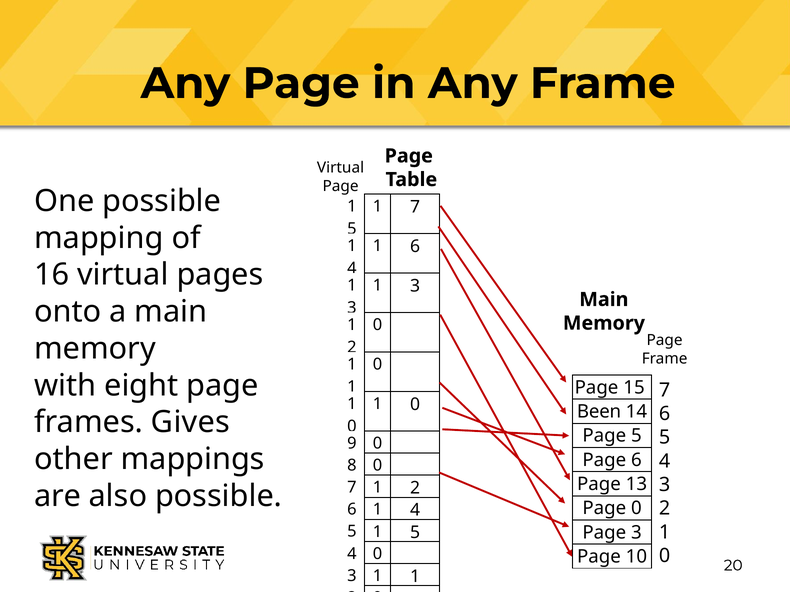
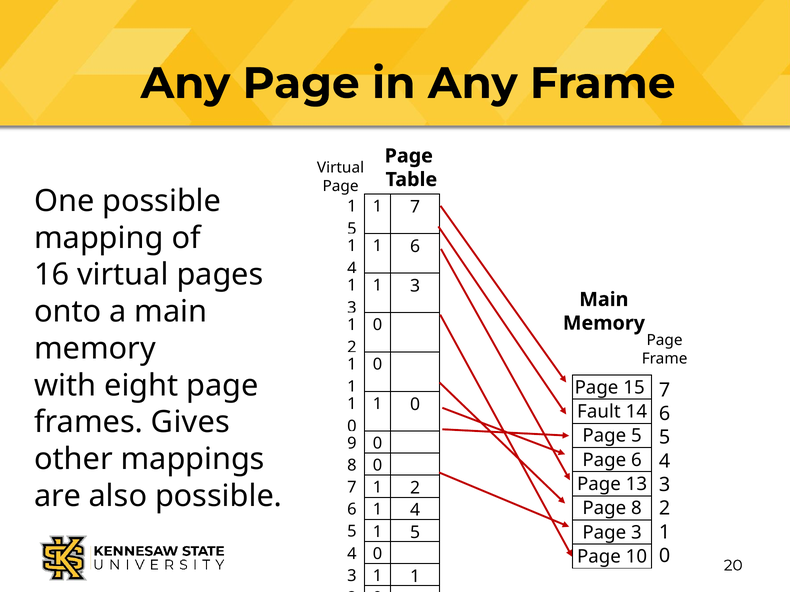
Been: Been -> Fault (599, 412)
Page 0: 0 -> 8 (636, 509)
